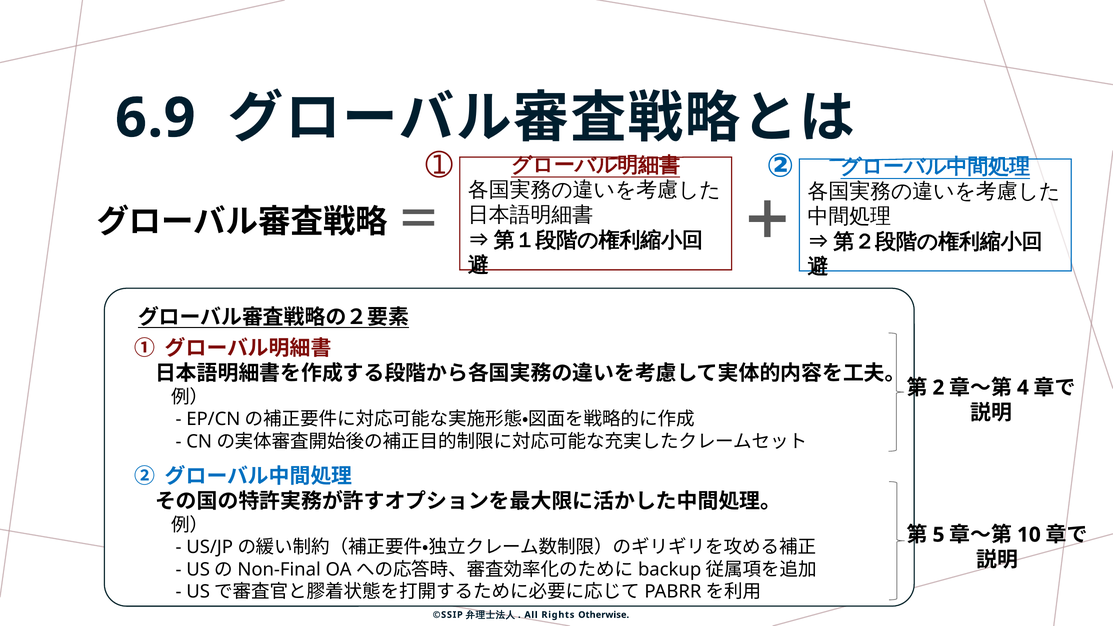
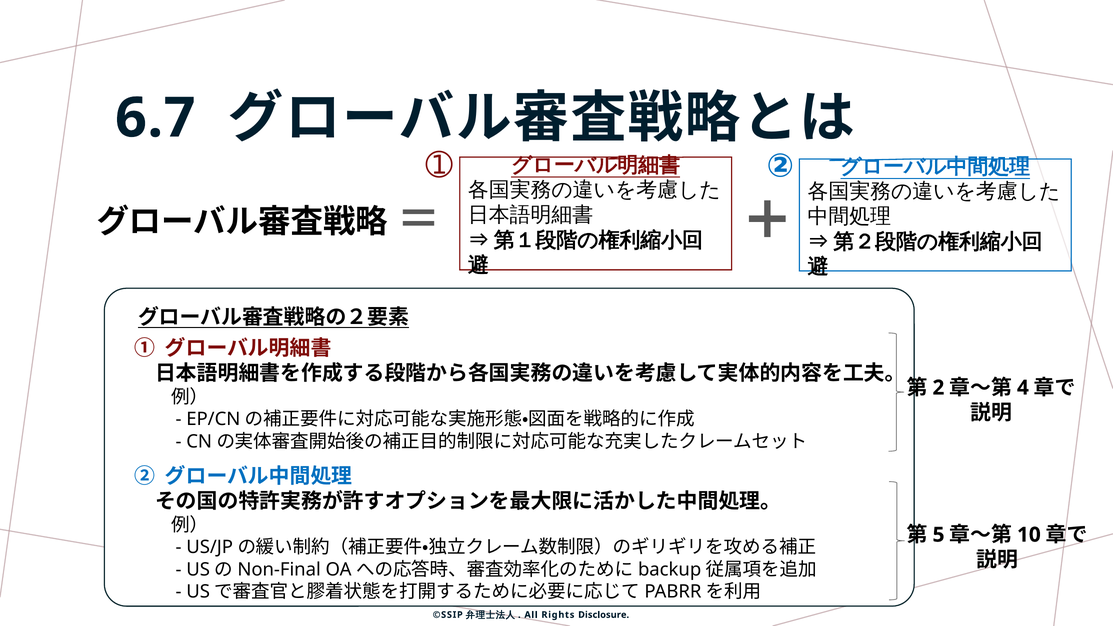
6.9: 6.9 -> 6.7 (155, 118)
Otherwise: Otherwise -> Disclosure (604, 615)
